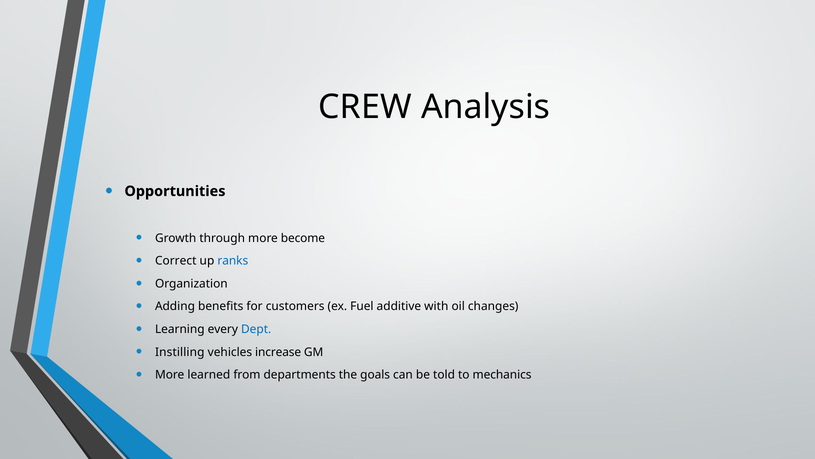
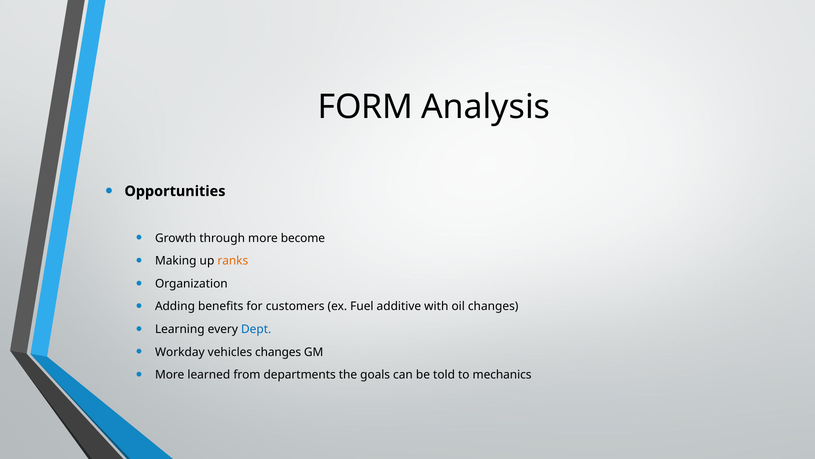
CREW: CREW -> FORM (365, 107)
Correct: Correct -> Making (176, 261)
ranks colour: blue -> orange (233, 261)
Instilling: Instilling -> Workday (180, 352)
vehicles increase: increase -> changes (278, 352)
